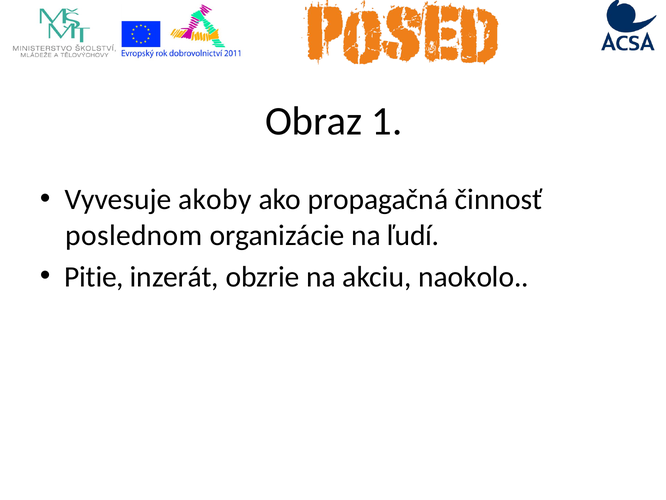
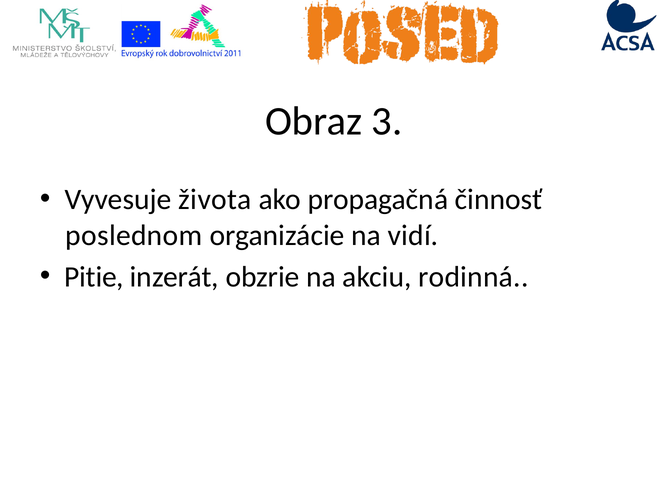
1: 1 -> 3 (387, 121)
akoby: akoby -> života (215, 199)
ľudí: ľudí -> vidí (413, 235)
naokolo: naokolo -> rodinná (473, 276)
